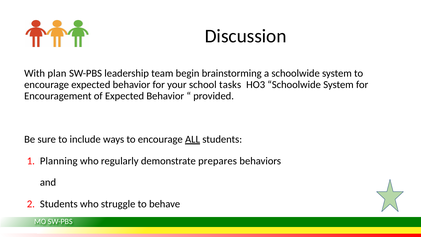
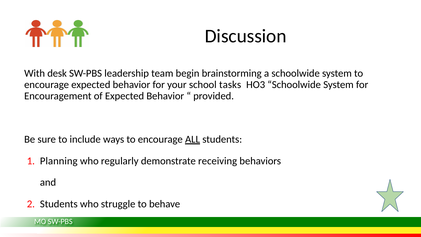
plan: plan -> desk (57, 73)
prepares: prepares -> receiving (218, 161)
